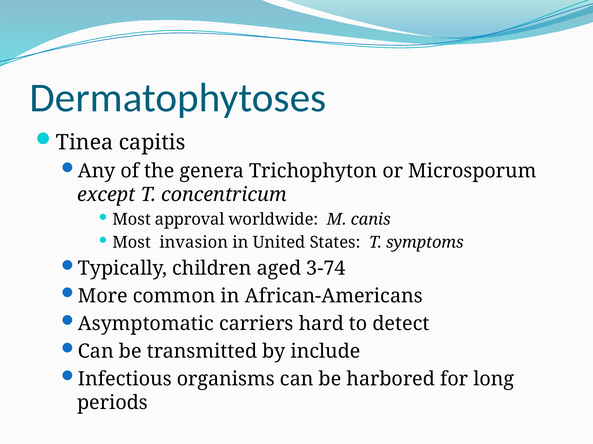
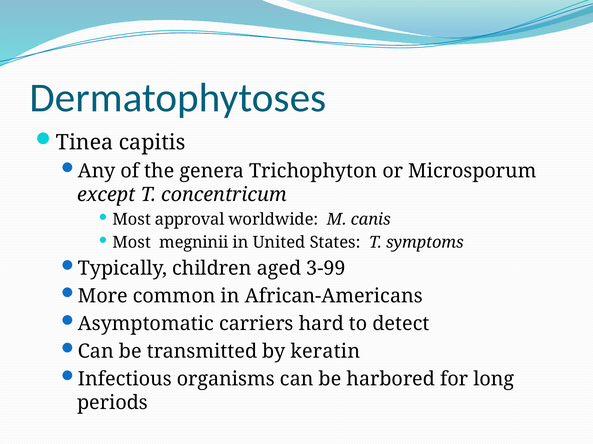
invasion: invasion -> megninii (194, 243)
3-74: 3-74 -> 3-99 (326, 269)
include: include -> keratin (325, 352)
